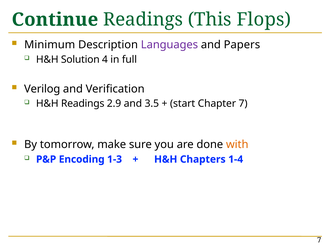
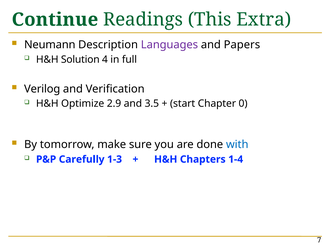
Flops: Flops -> Extra (264, 20)
Minimum: Minimum -> Neumann (50, 45)
H&H Readings: Readings -> Optimize (83, 103)
Chapter 7: 7 -> 0 (243, 103)
with colour: orange -> blue (237, 144)
Encoding: Encoding -> Carefully (82, 159)
